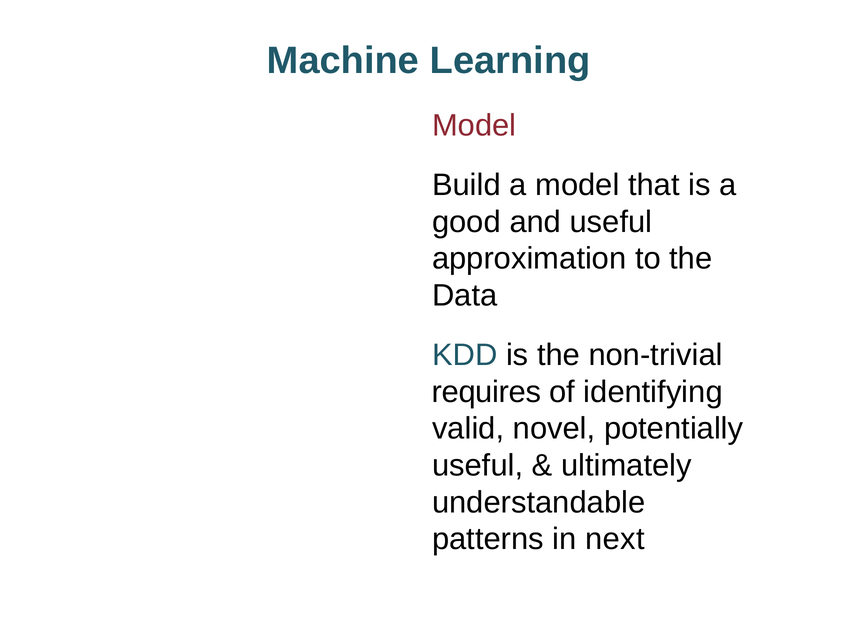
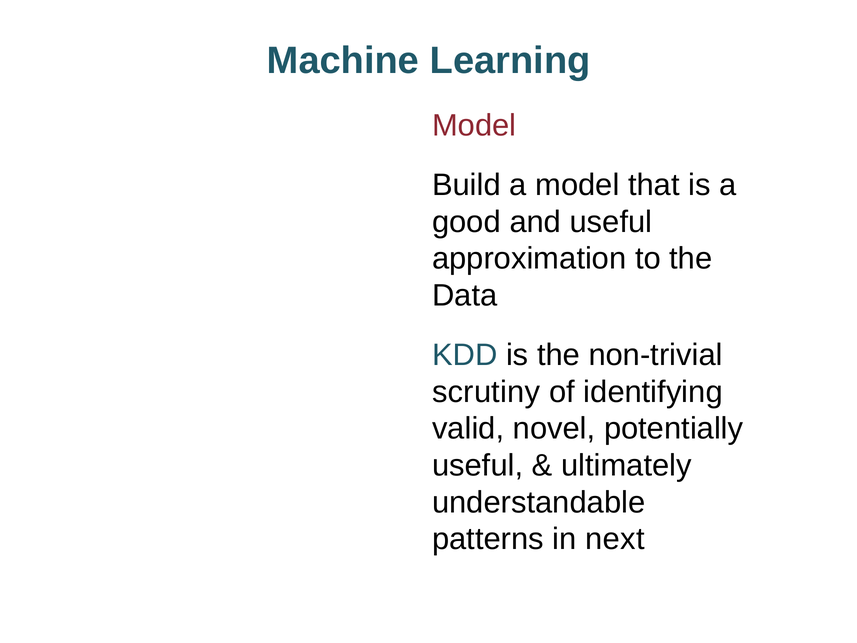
requires: requires -> scrutiny (486, 392)
